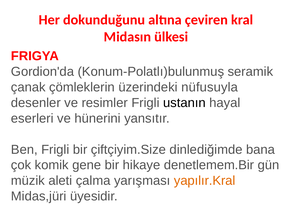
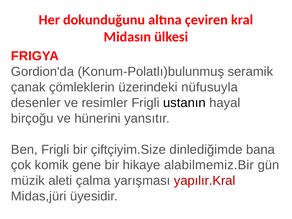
eserleri: eserleri -> birçoğu (32, 118)
denetlemem.Bir: denetlemem.Bir -> alabilmemiz.Bir (209, 165)
yapılır.Kral colour: orange -> red (205, 181)
